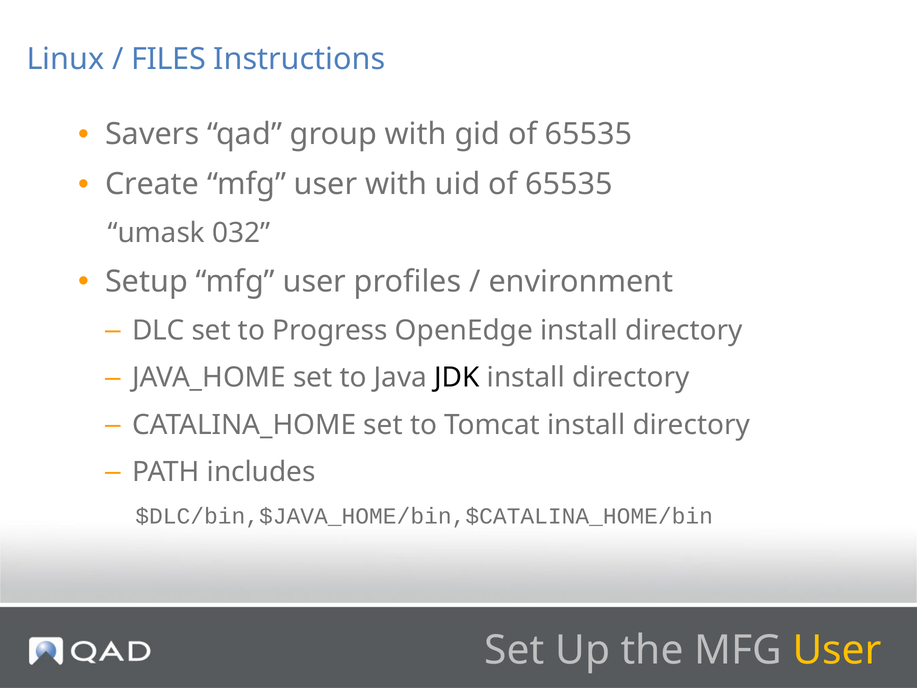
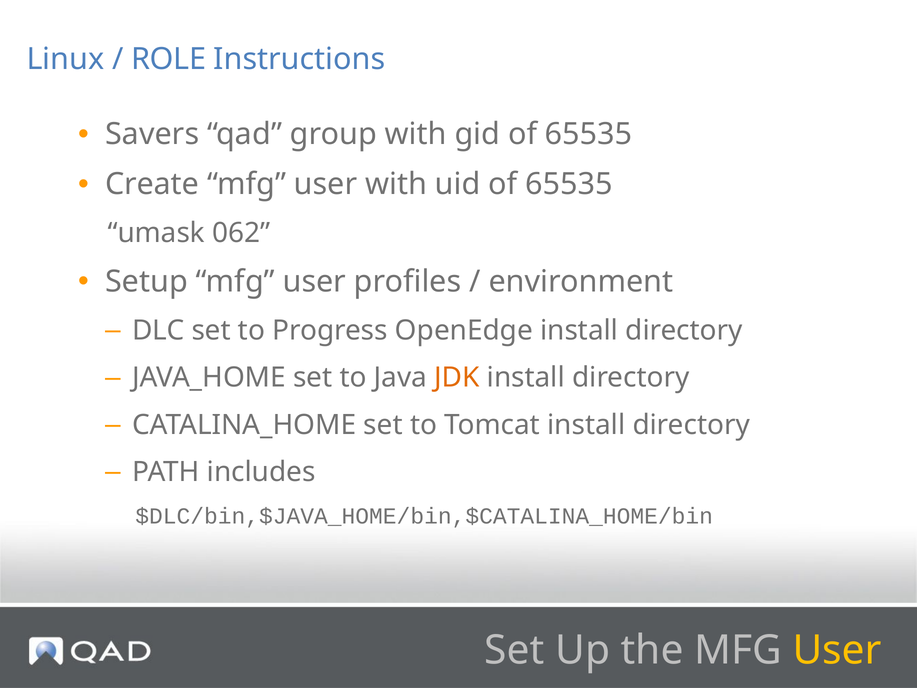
FILES: FILES -> ROLE (169, 59)
032: 032 -> 062 (241, 233)
JDK colour: black -> orange (457, 377)
